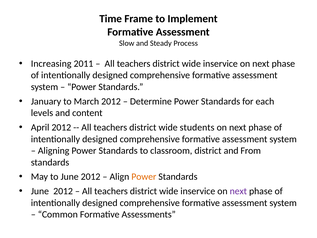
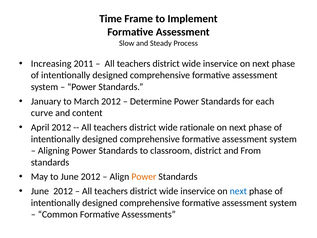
levels: levels -> curve (42, 113)
students: students -> rationale (197, 127)
next colour: purple -> blue (238, 191)
